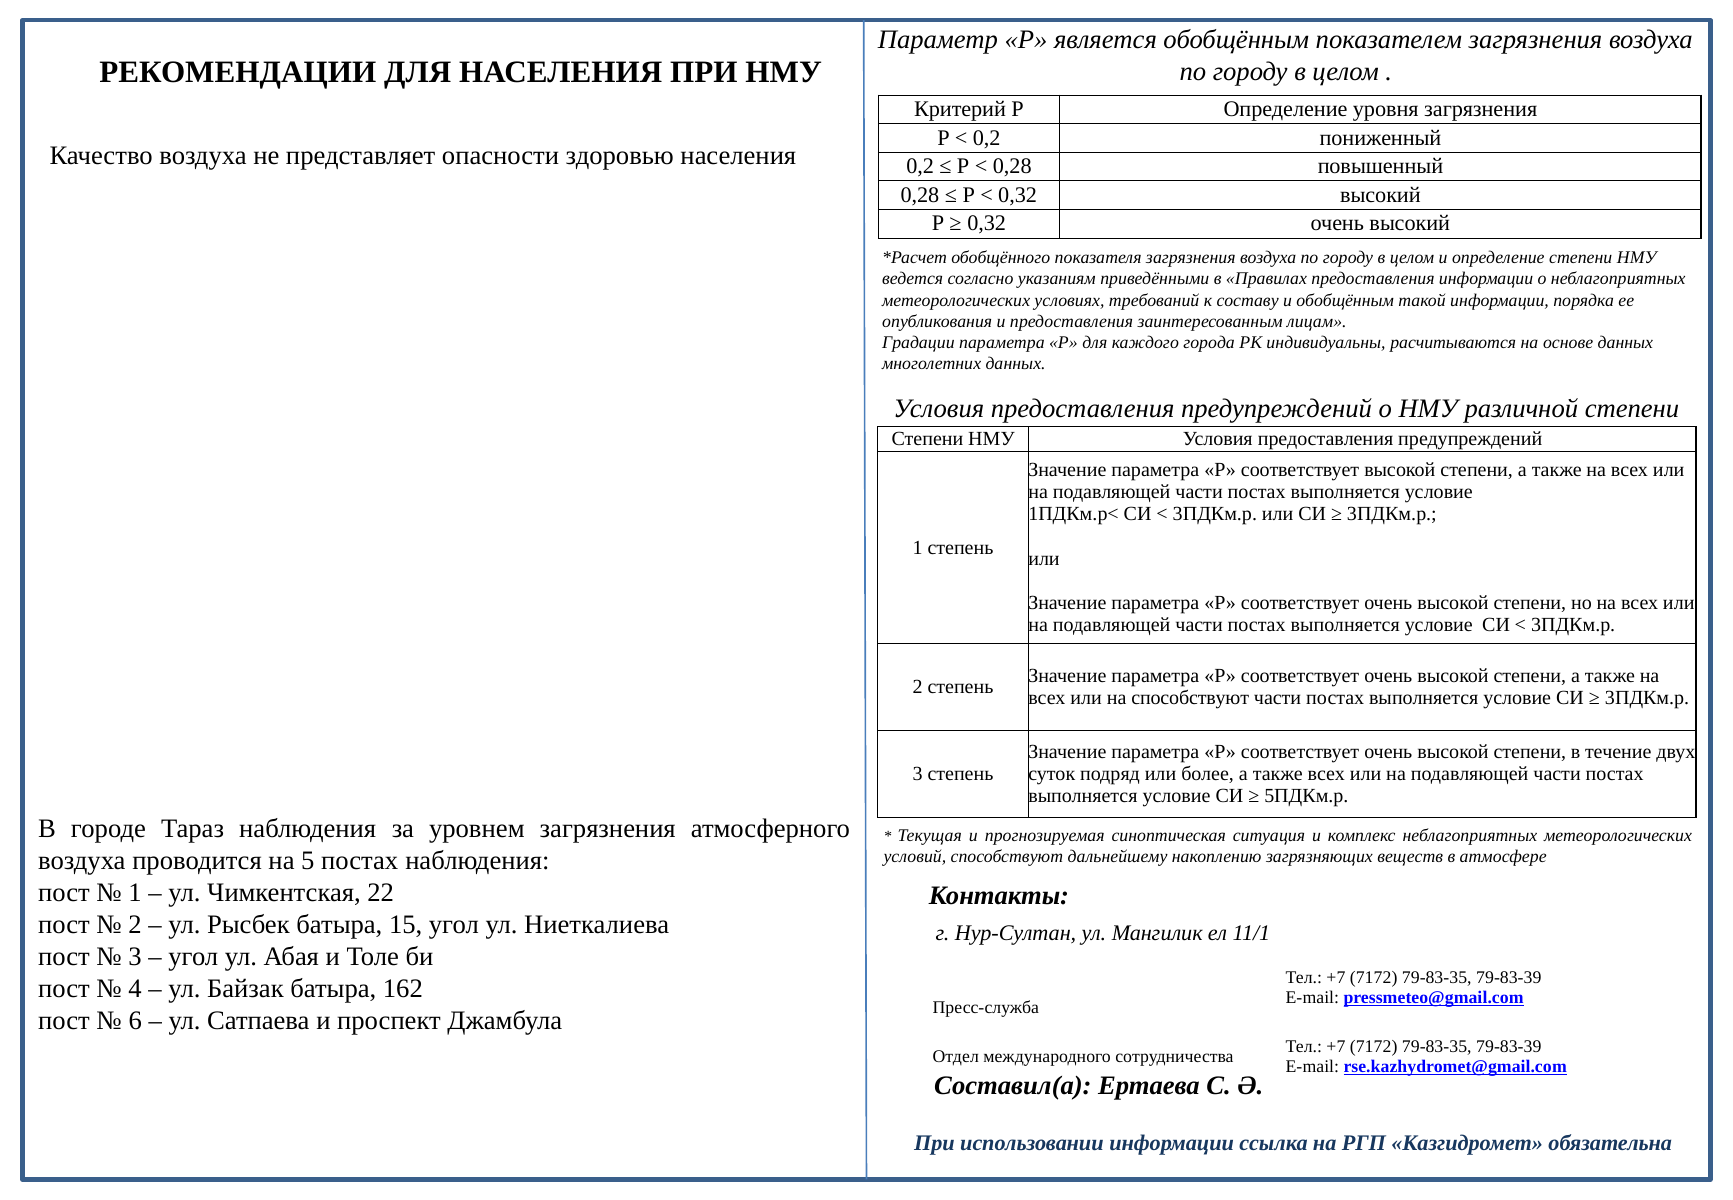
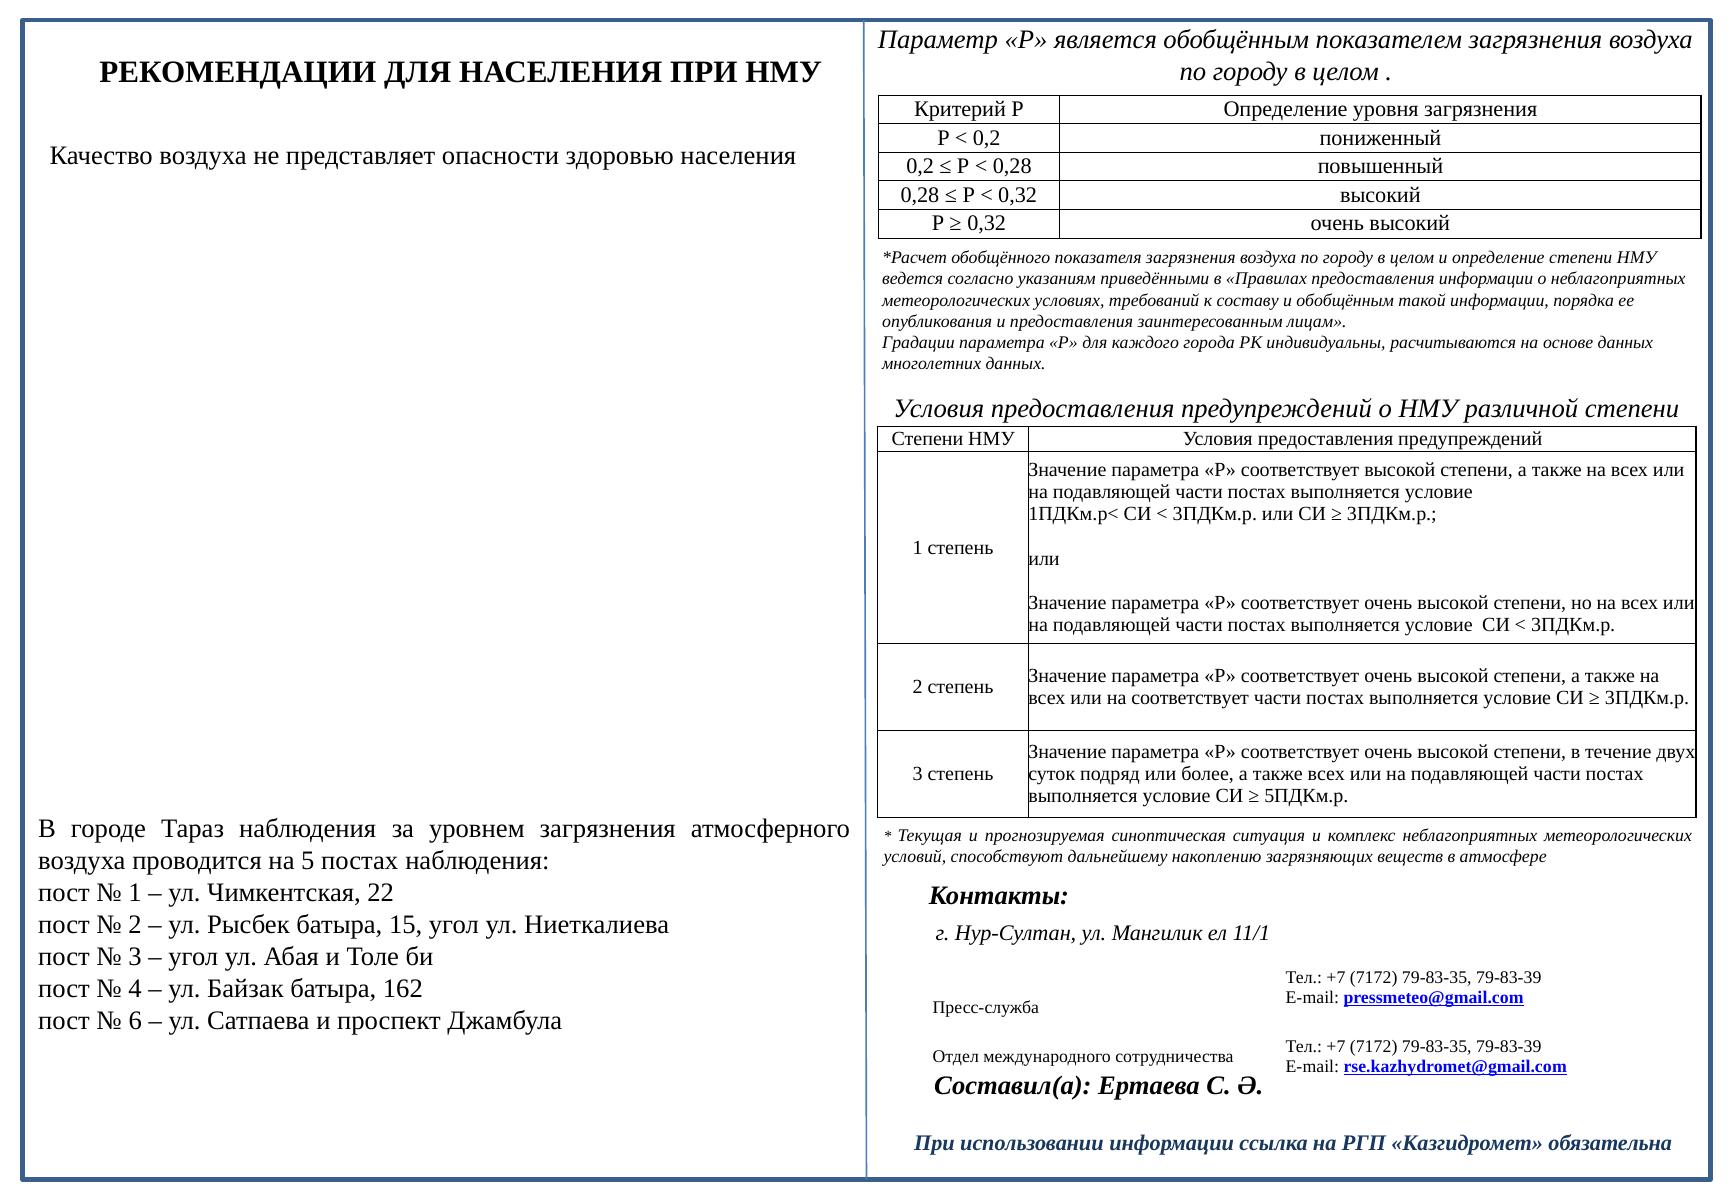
на способствуют: способствуют -> соответствует (1190, 698)
